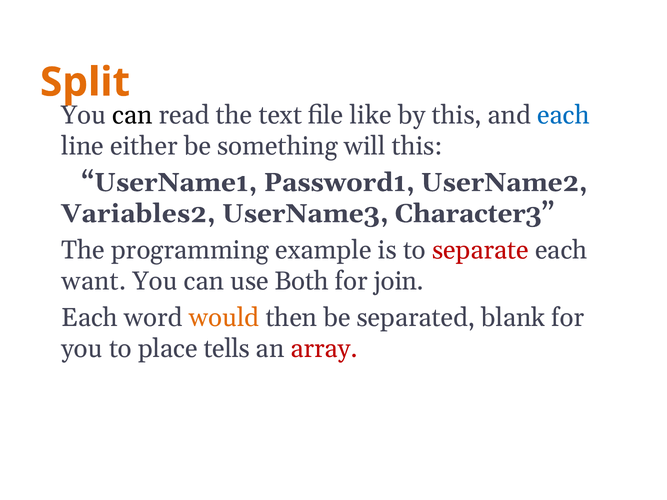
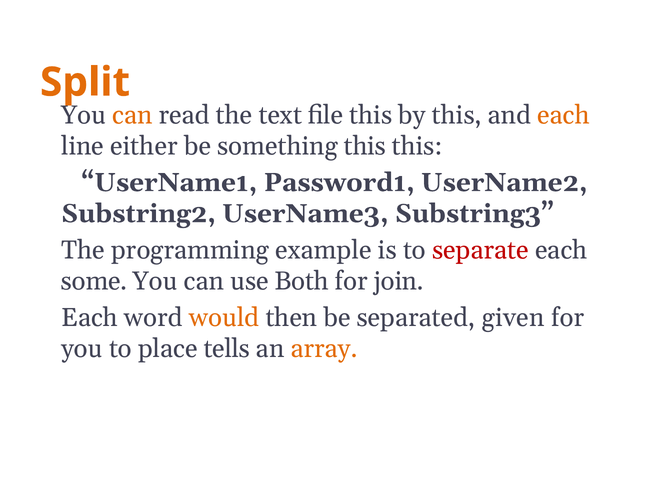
can colour: black -> orange (132, 115)
file like: like -> this (371, 115)
each colour: blue -> orange (564, 115)
something will: will -> this (365, 146)
Variables2: Variables2 -> Substring2 (138, 214)
Character3: Character3 -> Substring3 (475, 214)
want: want -> some (94, 281)
blank: blank -> given (513, 318)
array colour: red -> orange (324, 349)
